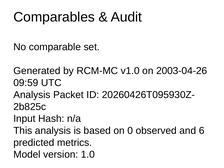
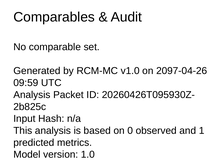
2003-04-26: 2003-04-26 -> 2097-04-26 (182, 71)
6: 6 -> 1 (202, 131)
